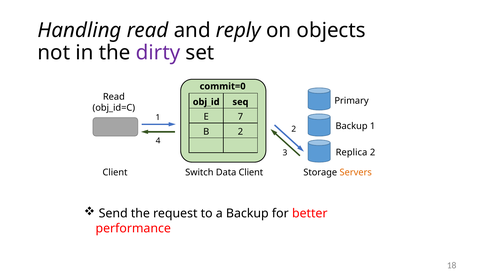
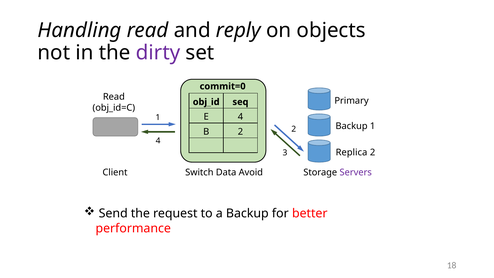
E 7: 7 -> 4 (240, 117)
Data Client: Client -> Avoid (251, 172)
Servers colour: orange -> purple (356, 172)
